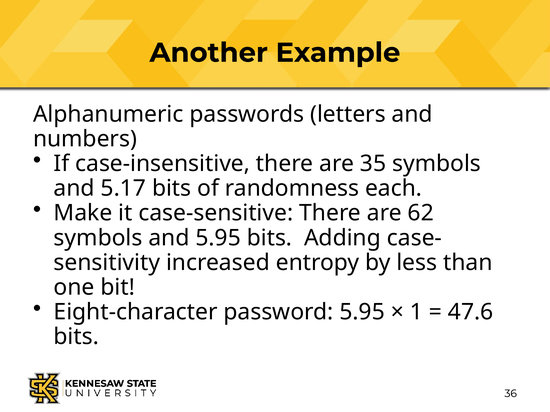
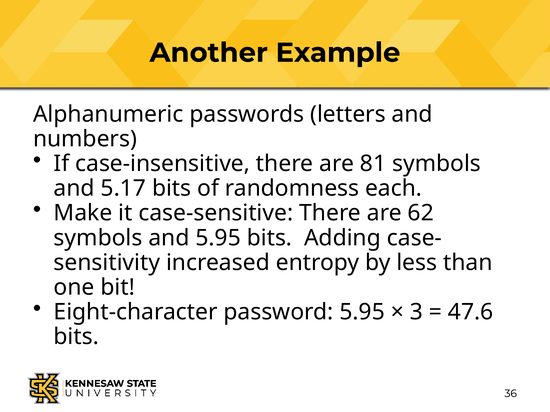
35: 35 -> 81 (373, 164)
1: 1 -> 3 (416, 312)
